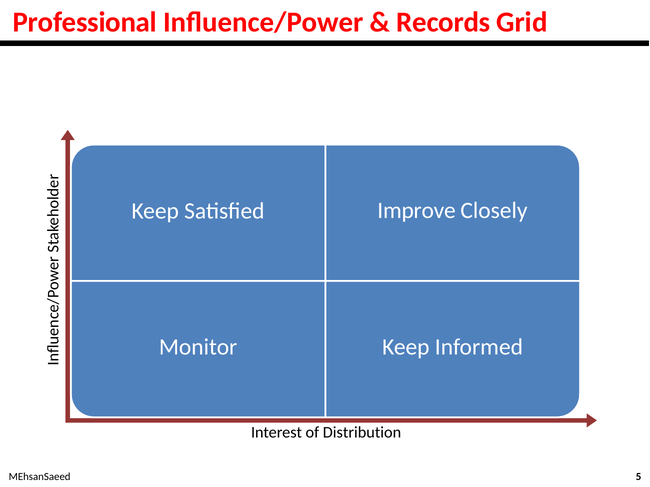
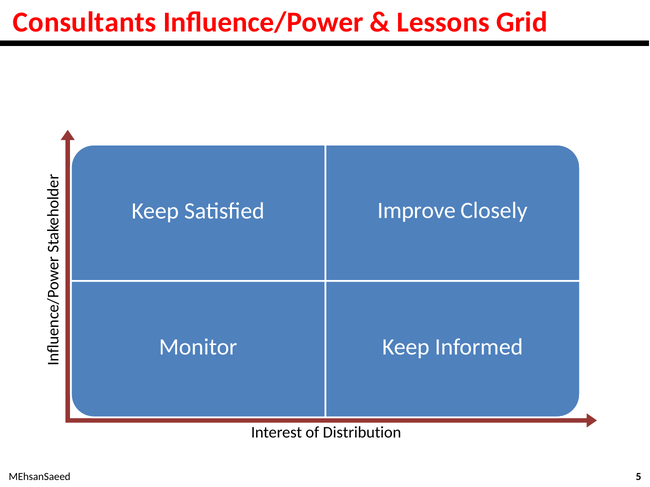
Professional: Professional -> Consultants (85, 22)
Records: Records -> Lessons (443, 22)
